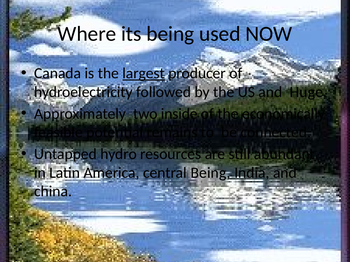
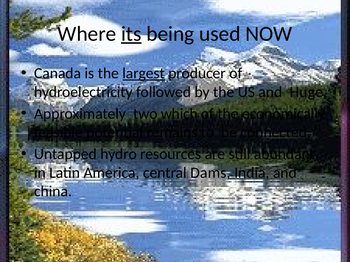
its underline: none -> present (131, 34)
inside: inside -> which (179, 114)
central Being: Being -> Dams (210, 173)
